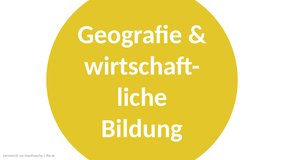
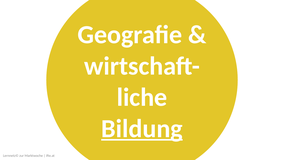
Bildung underline: none -> present (142, 128)
